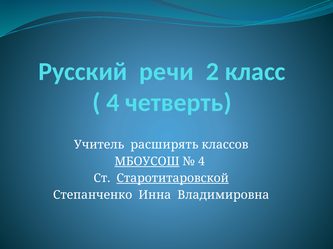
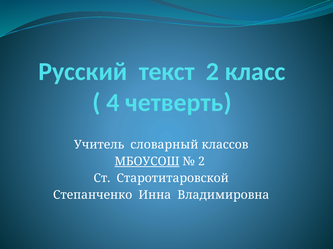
речи: речи -> текст (167, 72)
расширять: расширять -> словарный (164, 145)
4: 4 -> 2 (201, 162)
Старотитаровской underline: present -> none (173, 179)
